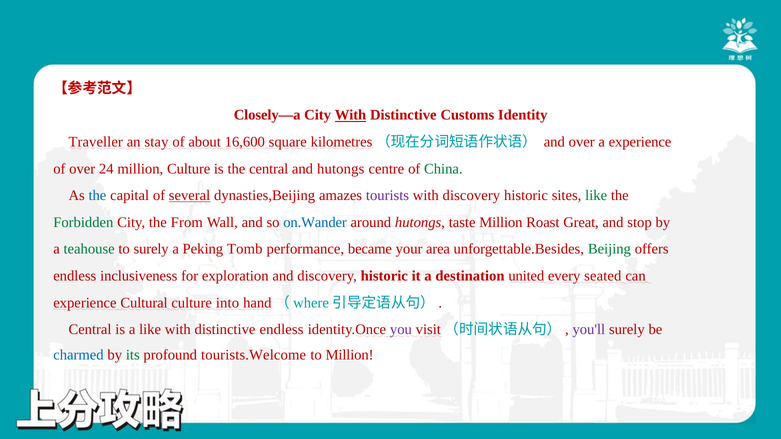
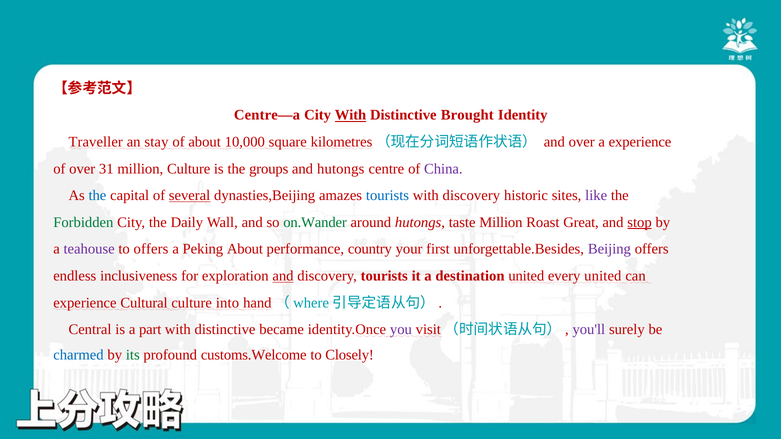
Closely—a: Closely—a -> Centre—a (267, 115)
Customs: Customs -> Brought (467, 115)
16,600: 16,600 -> 10,000 (245, 142)
24: 24 -> 31 (106, 169)
the central: central -> groups (269, 169)
China colour: green -> purple (443, 169)
tourists colour: purple -> blue (387, 196)
like colour: green -> purple (596, 196)
From: From -> Daily (187, 222)
on.Wander colour: blue -> green (315, 222)
stop underline: none -> present (640, 222)
teahouse colour: green -> purple (89, 249)
to surely: surely -> offers (151, 249)
Peking Tomb: Tomb -> About (245, 249)
became: became -> country (370, 249)
area: area -> first (438, 249)
Beijing colour: green -> purple (609, 249)
and underline: none -> present (283, 276)
historic: historic -> tourists (384, 276)
every seated: seated -> united (603, 276)
a like: like -> part (150, 330)
distinctive endless: endless -> became (282, 330)
tourists.Welcome: tourists.Welcome -> customs.Welcome (254, 355)
to Million: Million -> Closely (350, 355)
